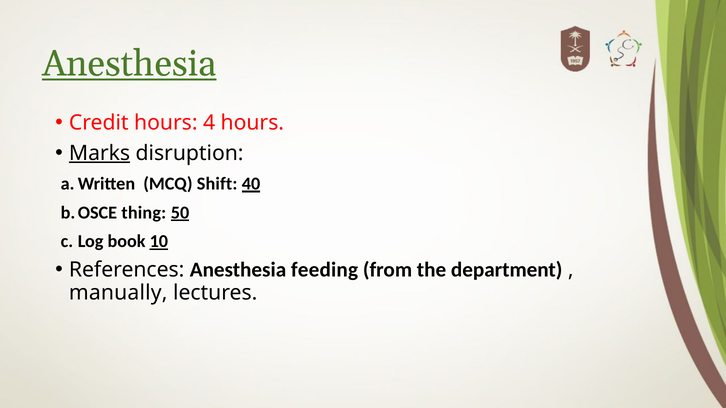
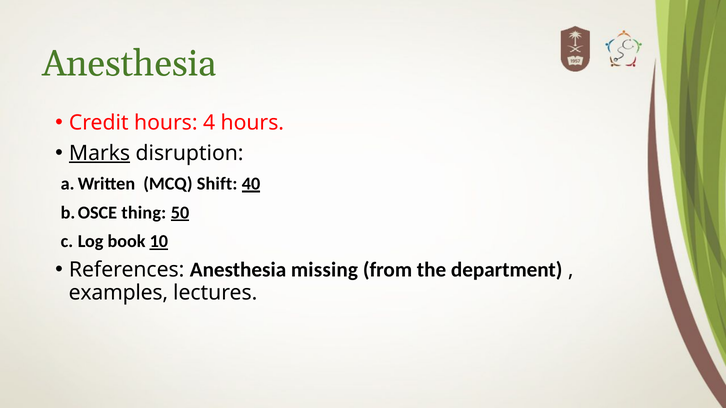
Anesthesia underline: present -> none (129, 64)
feeding: feeding -> missing (324, 270)
manually: manually -> examples (118, 293)
